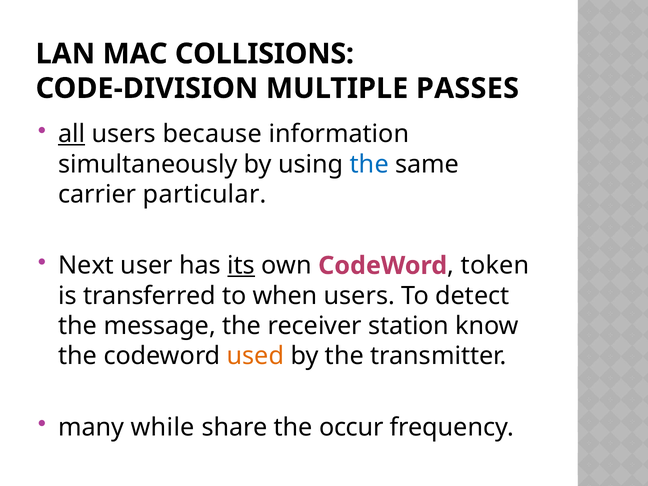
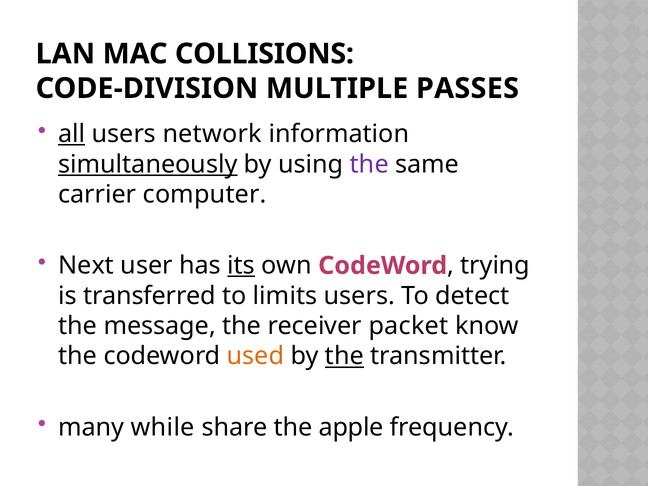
because: because -> network (212, 134)
simultaneously underline: none -> present (148, 164)
the colour: blue -> purple (369, 164)
particular: particular -> computer (205, 194)
token: token -> trying (495, 266)
when: when -> limits (285, 296)
station: station -> packet (408, 326)
the underline: none -> present (344, 356)
occur: occur -> apple (351, 427)
